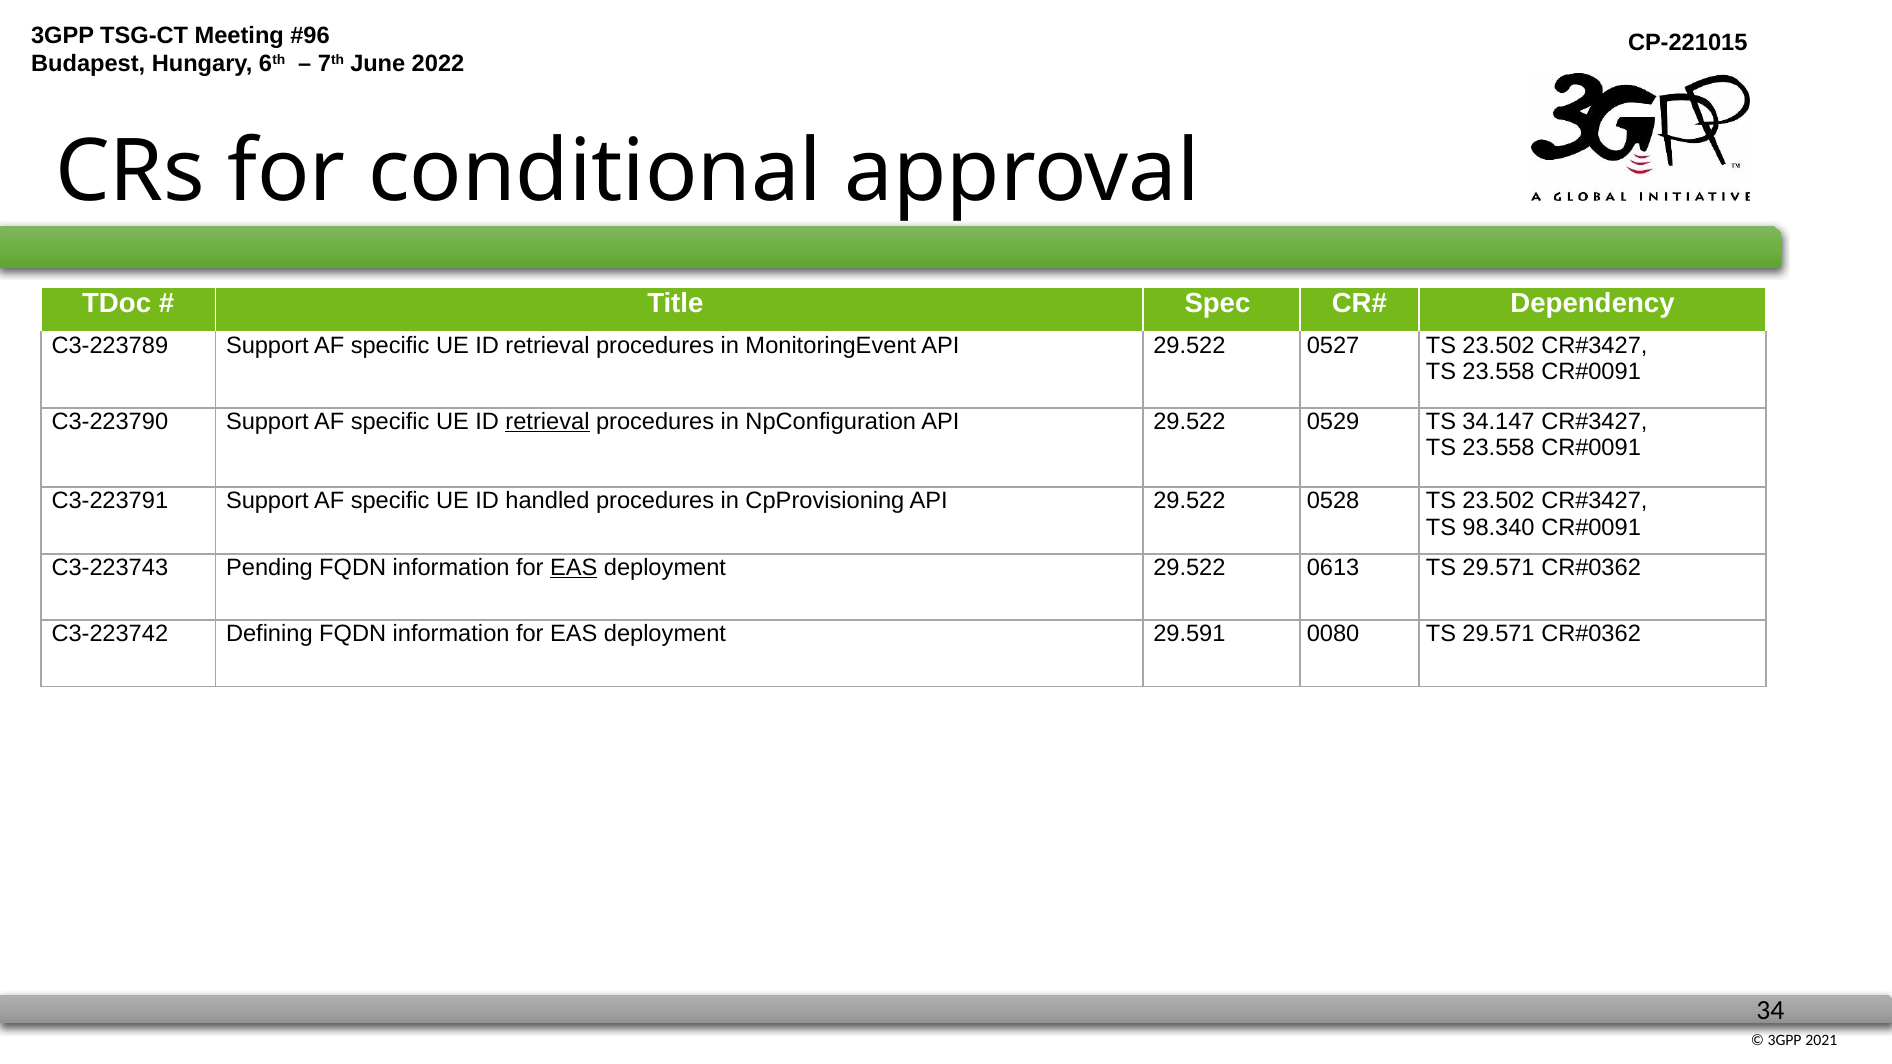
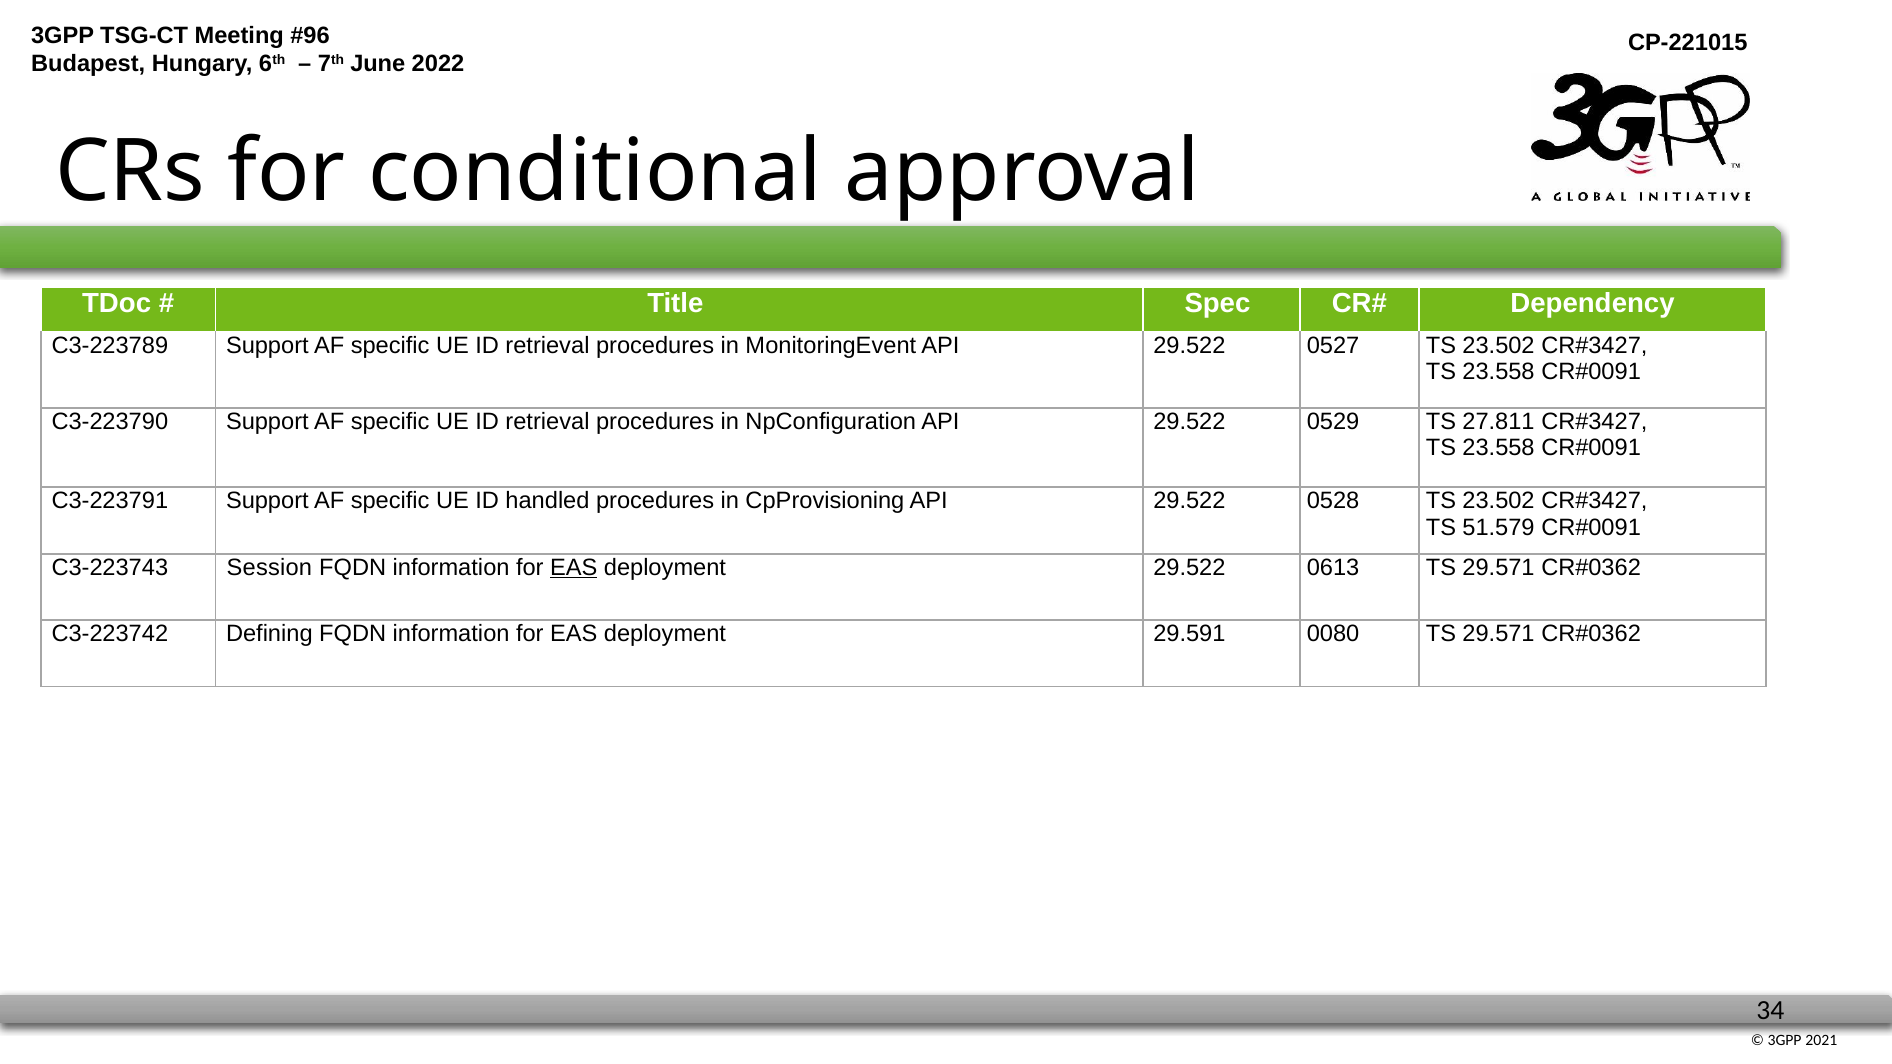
retrieval underline: present -> none (547, 422)
34.147: 34.147 -> 27.811 (1499, 422)
98.340: 98.340 -> 51.579 (1499, 528)
Pending: Pending -> Session (269, 568)
